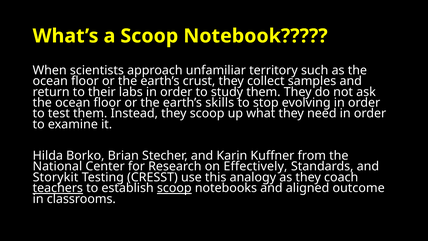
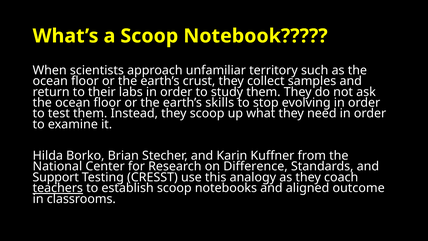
Effectively: Effectively -> Difference (255, 166)
Storykit: Storykit -> Support (56, 177)
scoop underline: present -> none (174, 188)
